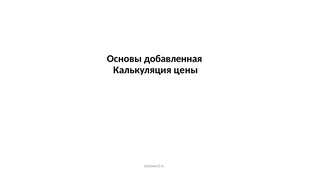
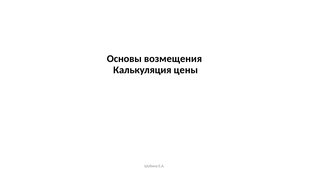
добавленная: добавленная -> возмещения (173, 59)
